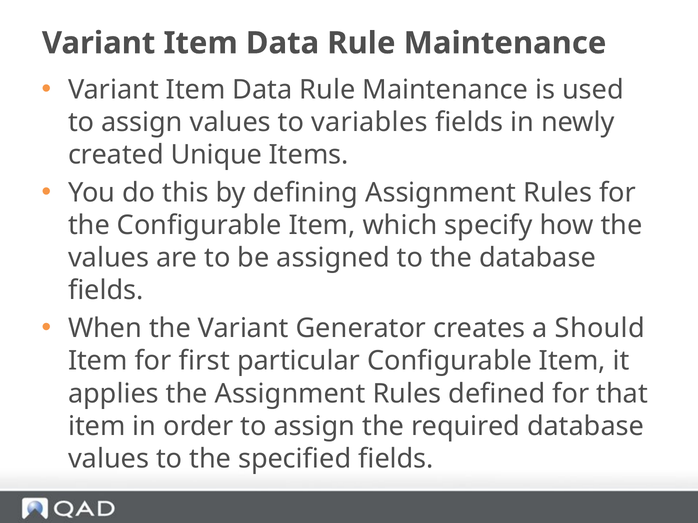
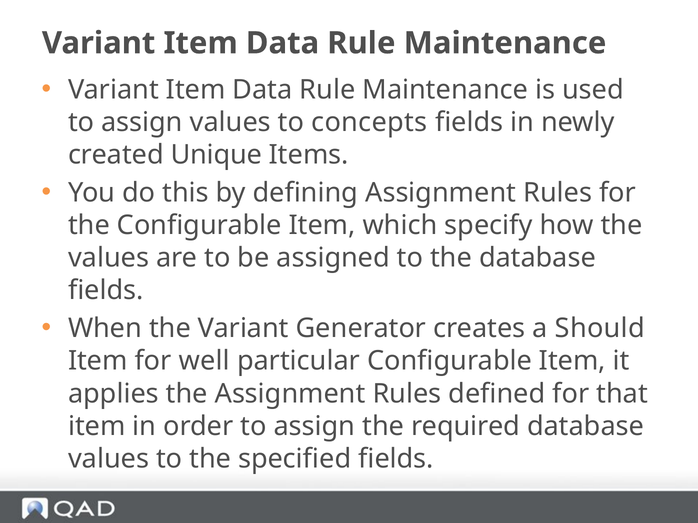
variables: variables -> concepts (369, 122)
first: first -> well (204, 361)
